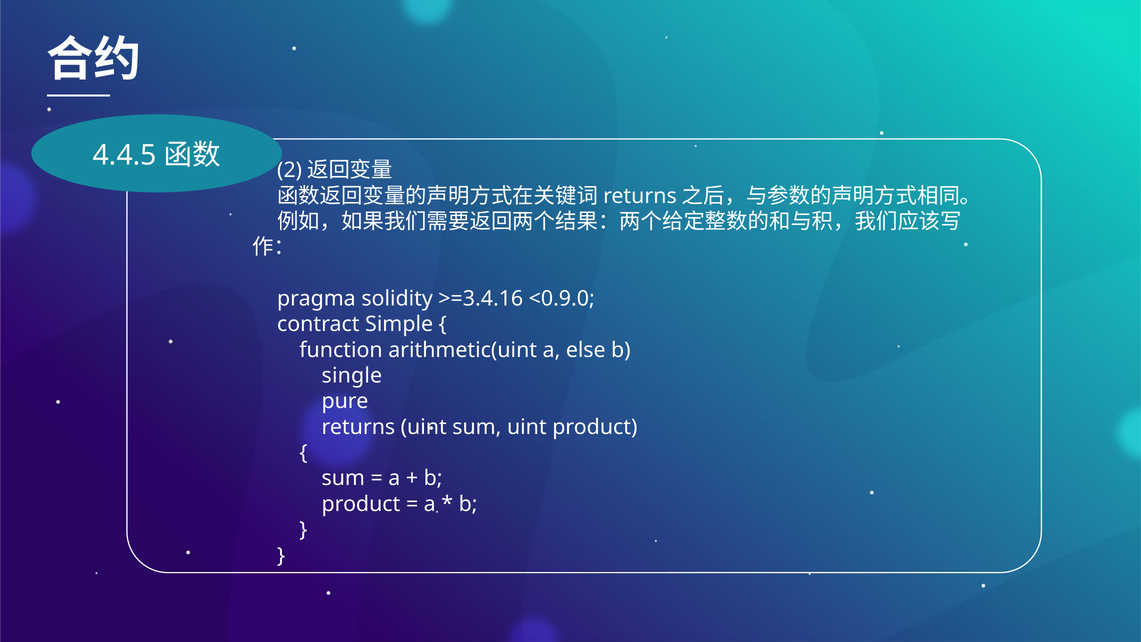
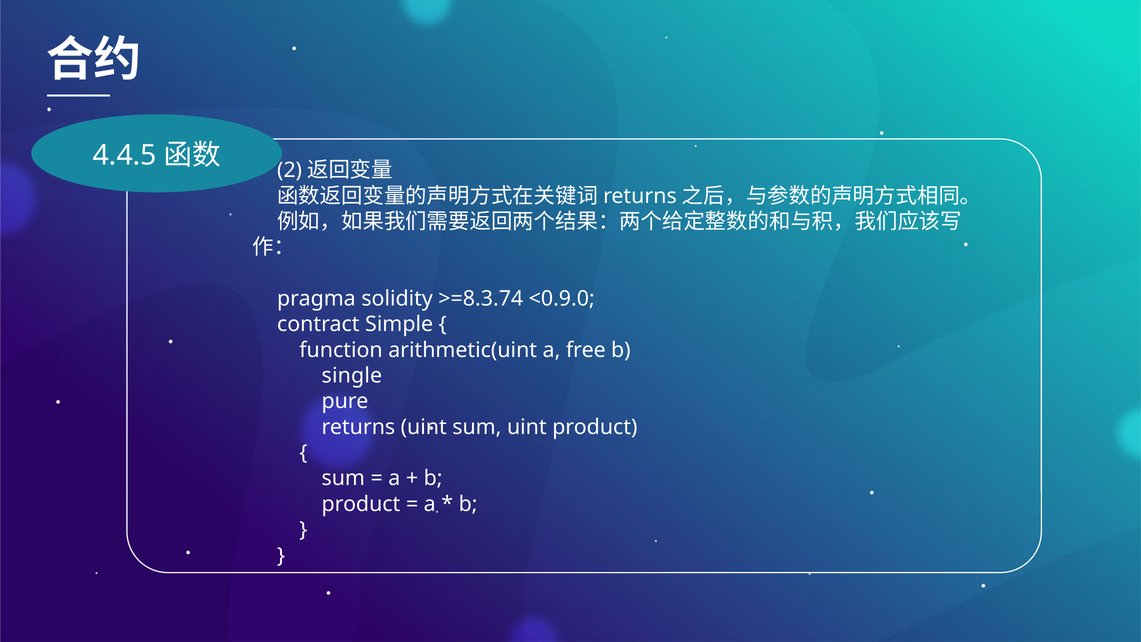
>=3.4.16: >=3.4.16 -> >=8.3.74 (481, 299)
else: else -> free (586, 350)
